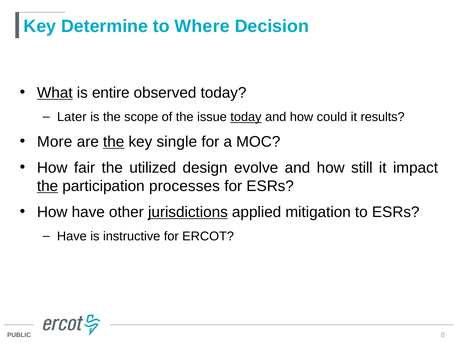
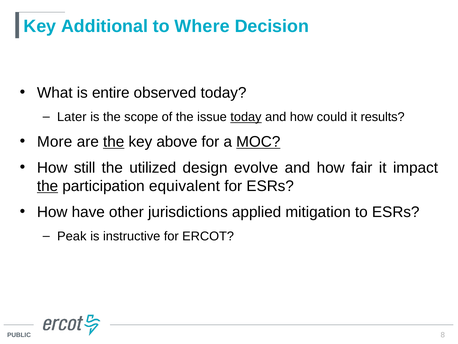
Determine: Determine -> Additional (105, 26)
What underline: present -> none (55, 93)
single: single -> above (177, 142)
MOC underline: none -> present (258, 142)
fair: fair -> still (85, 167)
still: still -> fair (362, 167)
processes: processes -> equivalent (184, 186)
jurisdictions underline: present -> none (188, 212)
Have: Have -> Peak (72, 236)
